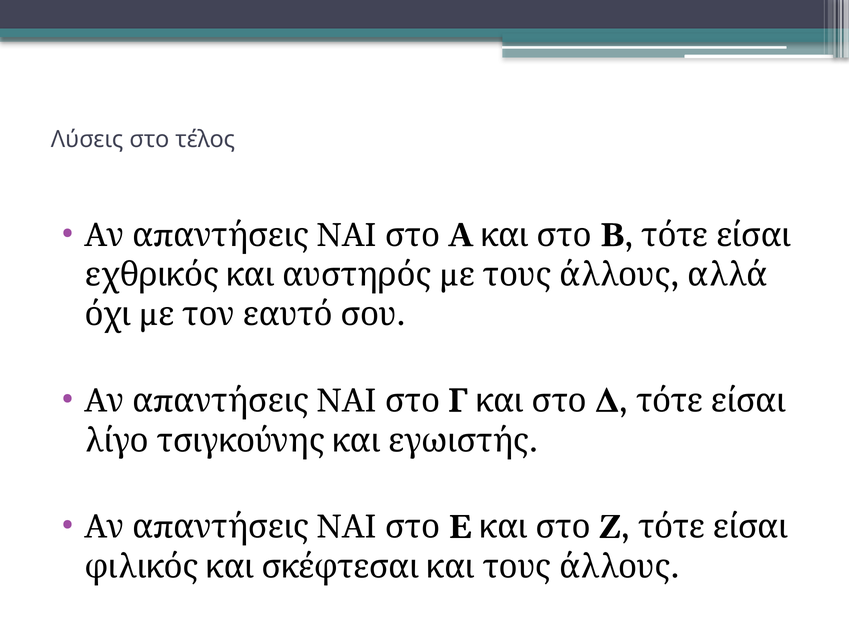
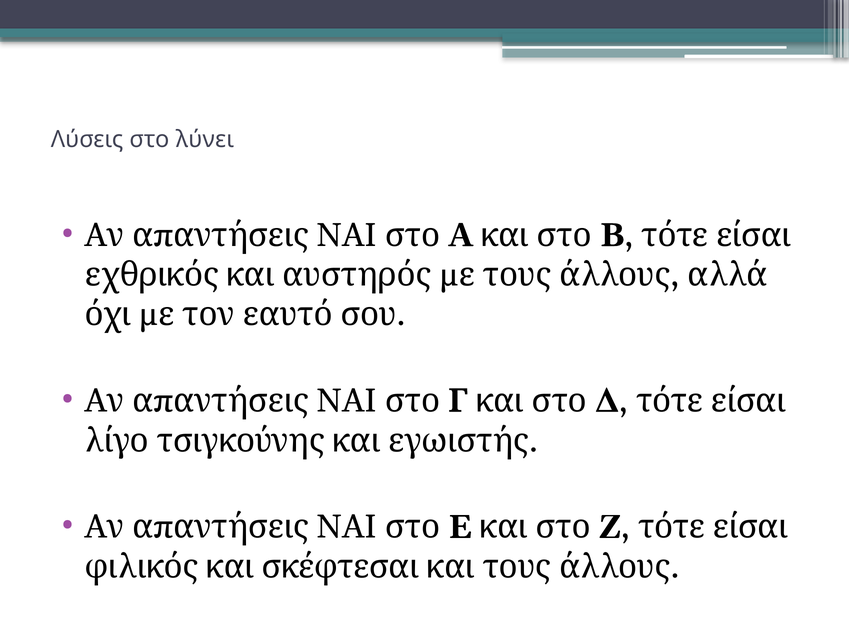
τέλος: τέλος -> λύνει (205, 140)
